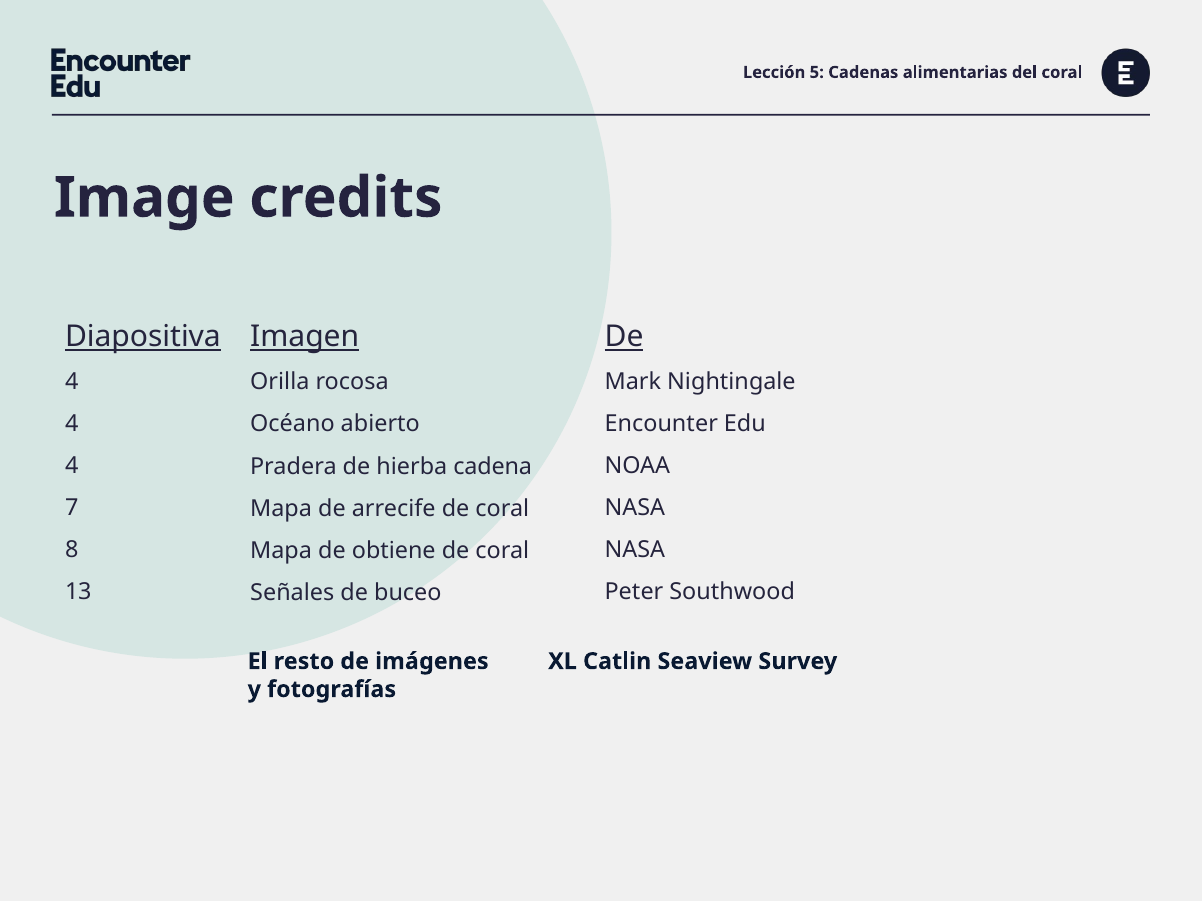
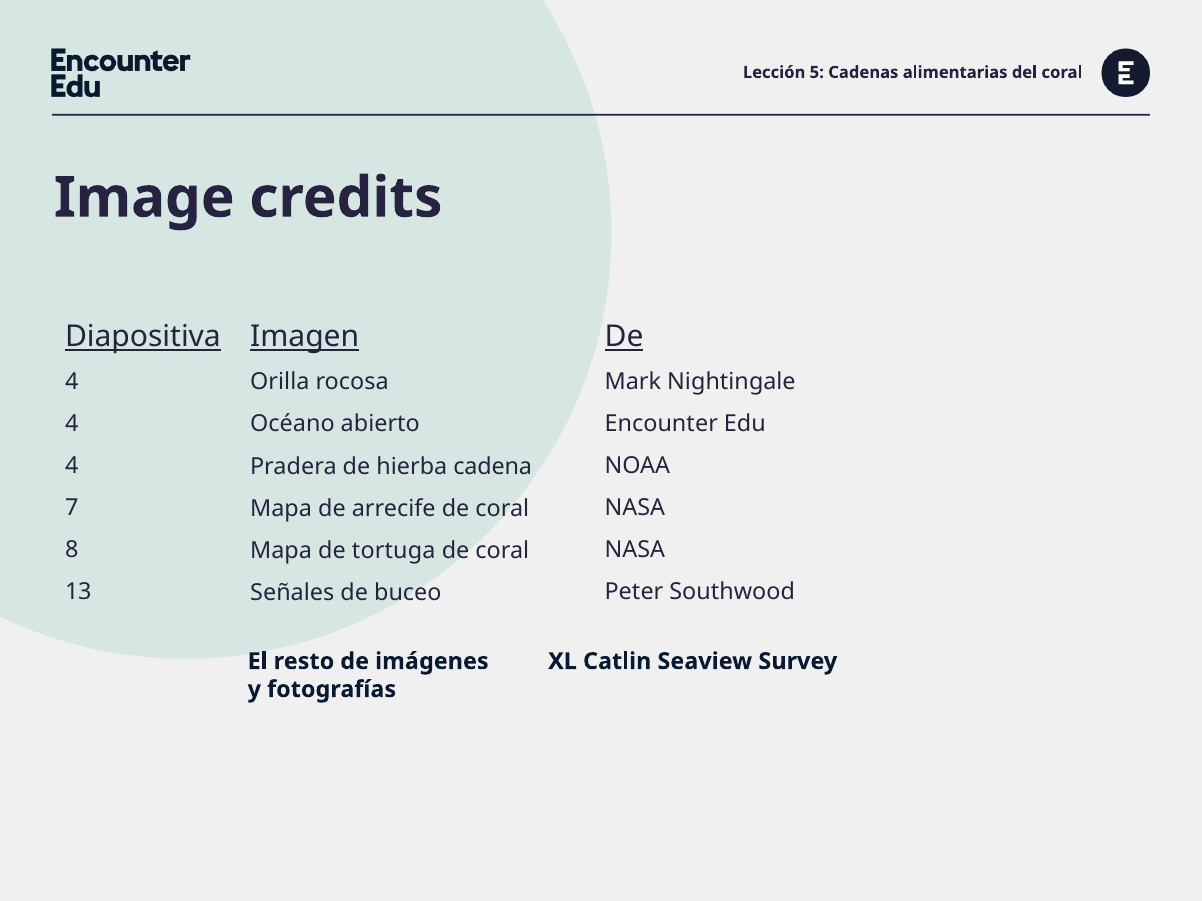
obtiene: obtiene -> tortuga (394, 551)
